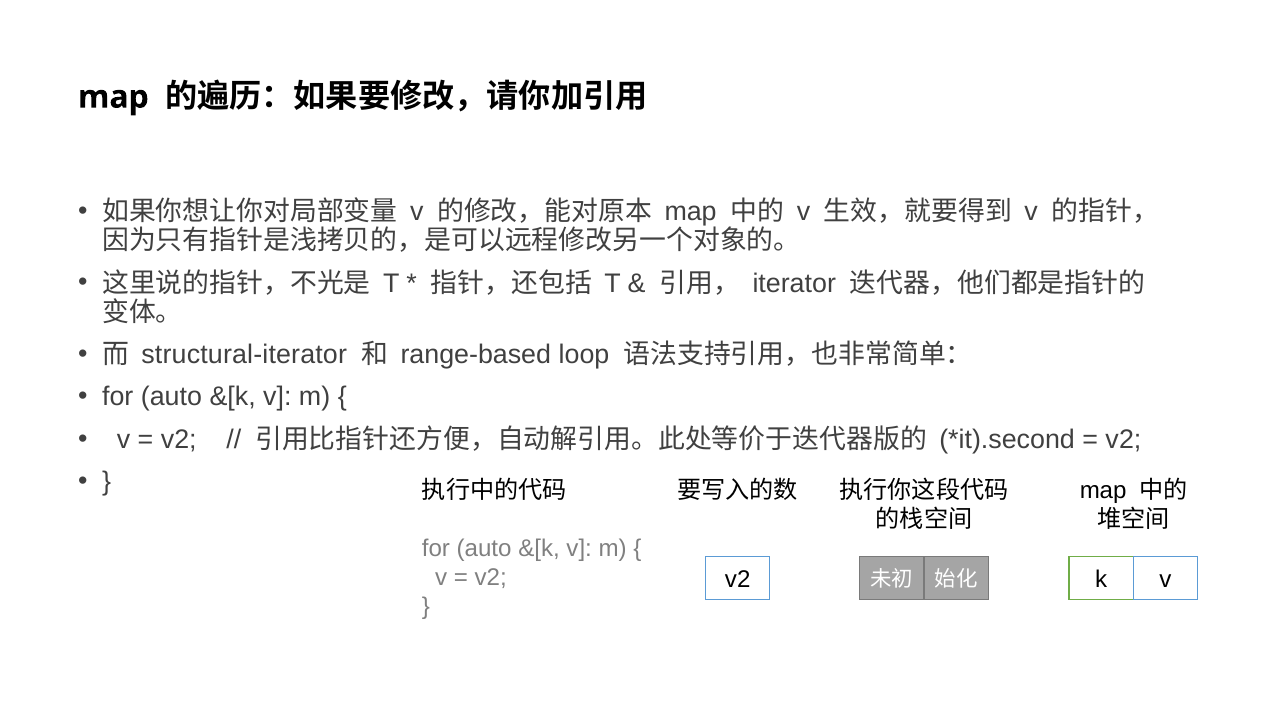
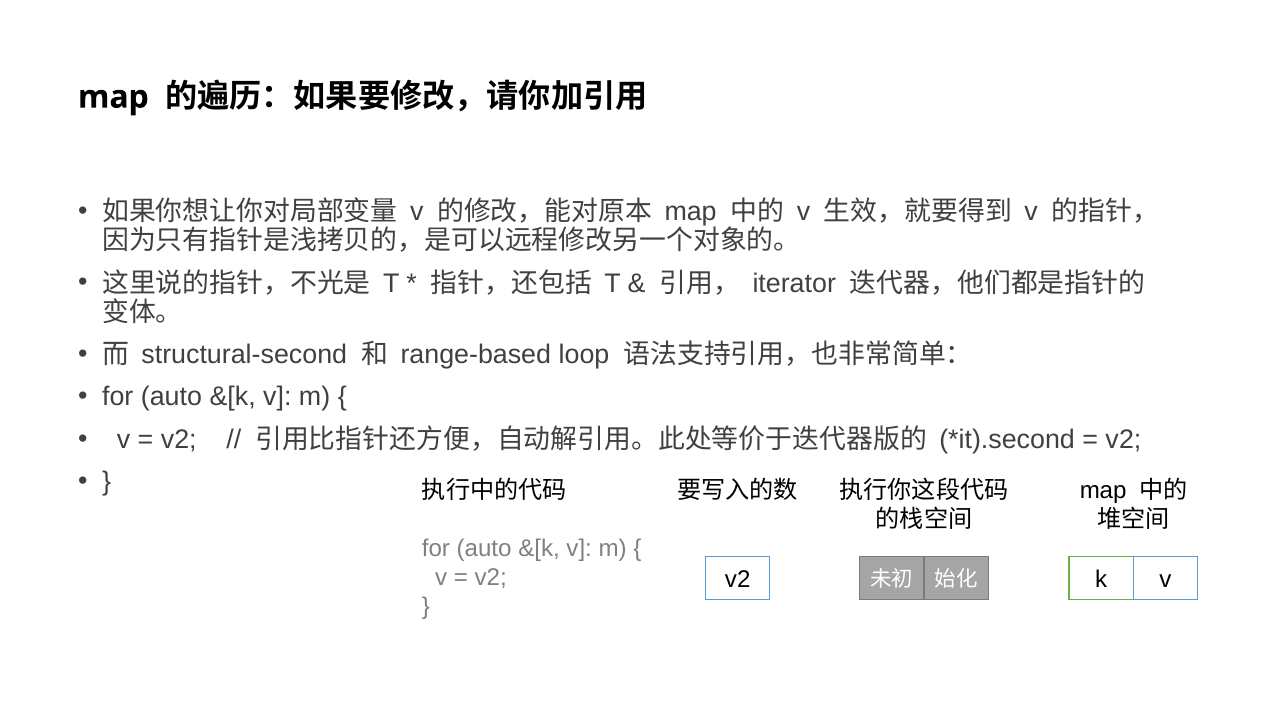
structural-iterator: structural-iterator -> structural-second (244, 355)
